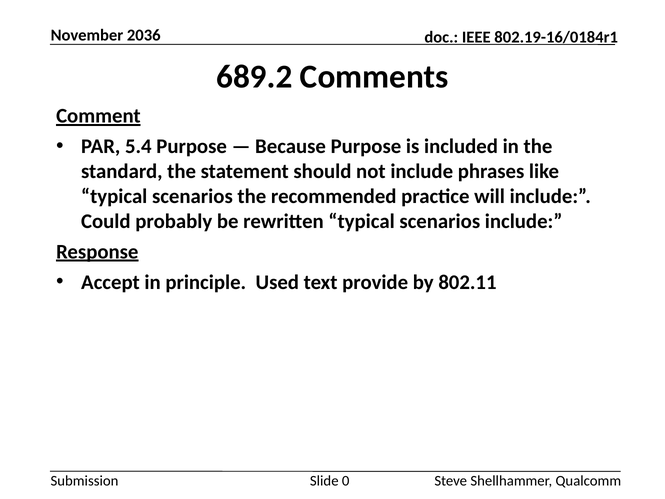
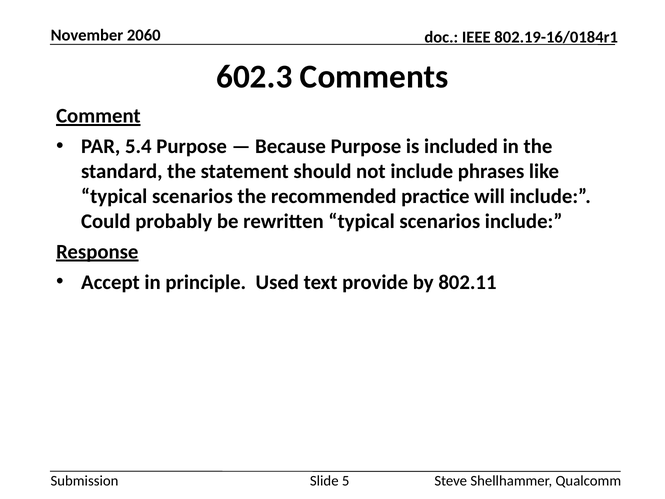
2036: 2036 -> 2060 (144, 35)
689.2: 689.2 -> 602.3 (254, 77)
0: 0 -> 5 (346, 481)
